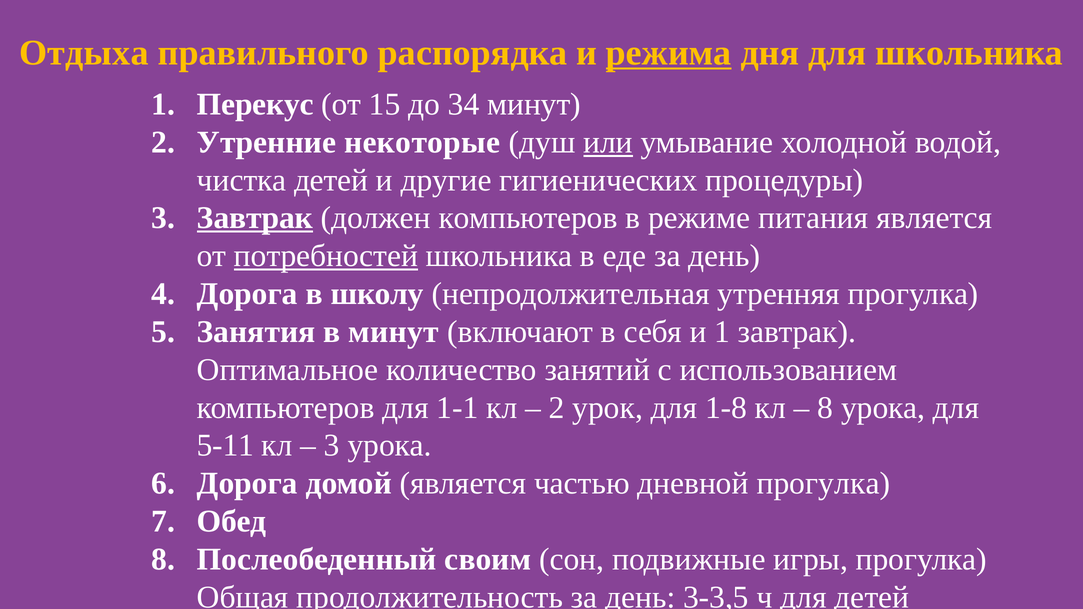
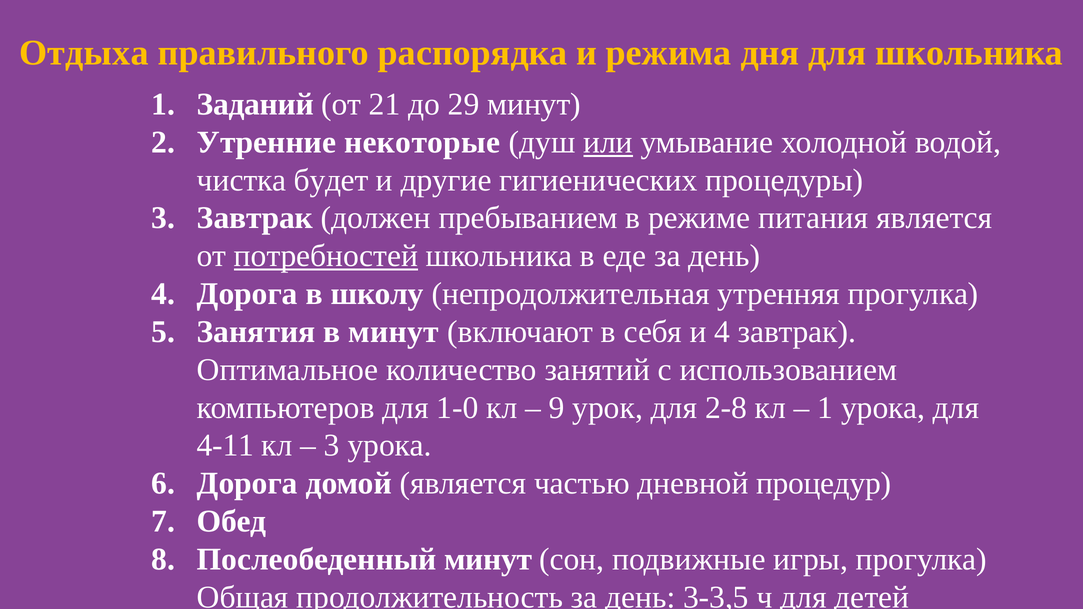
режима underline: present -> none (669, 53)
Перекус: Перекус -> Заданий (255, 104)
15: 15 -> 21 (385, 104)
34: 34 -> 29 (464, 104)
чистка детей: детей -> будет (331, 180)
Завтрак underline: present -> none (255, 218)
должен компьютеров: компьютеров -> пребыванием (528, 218)
и 1: 1 -> 4 (722, 332)
1-1: 1-1 -> 1-0 (457, 408)
2: 2 -> 9 (557, 408)
1-8: 1-8 -> 2-8 (726, 408)
8: 8 -> 1 (825, 408)
5-11: 5-11 -> 4-11 (225, 446)
дневной прогулка: прогулка -> процедур (824, 484)
Послеобеденный своим: своим -> минут (488, 559)
